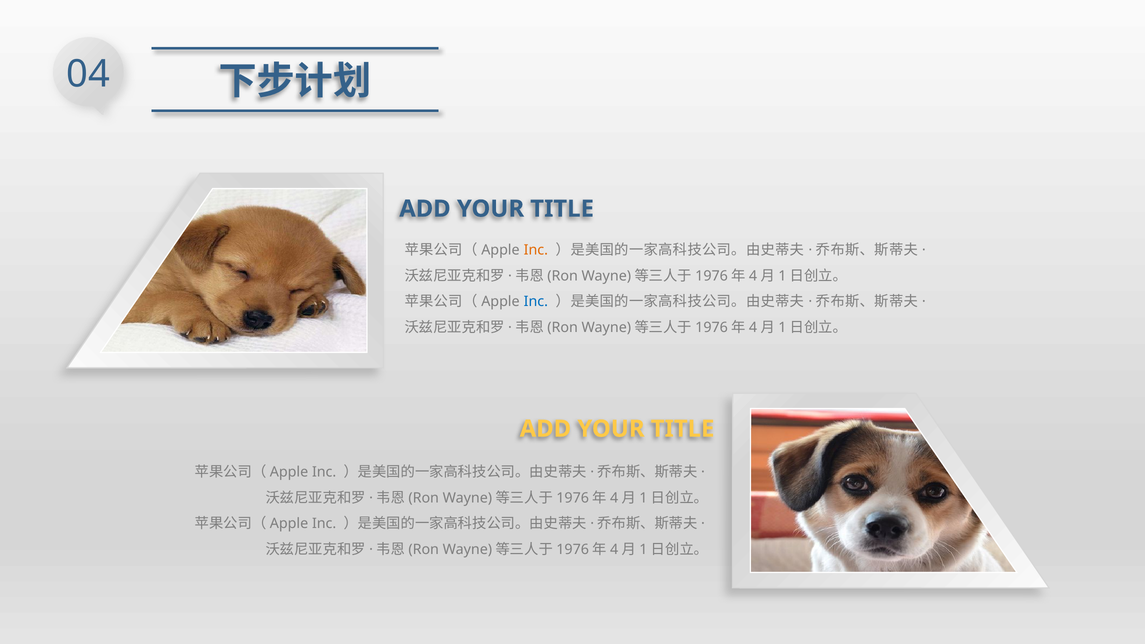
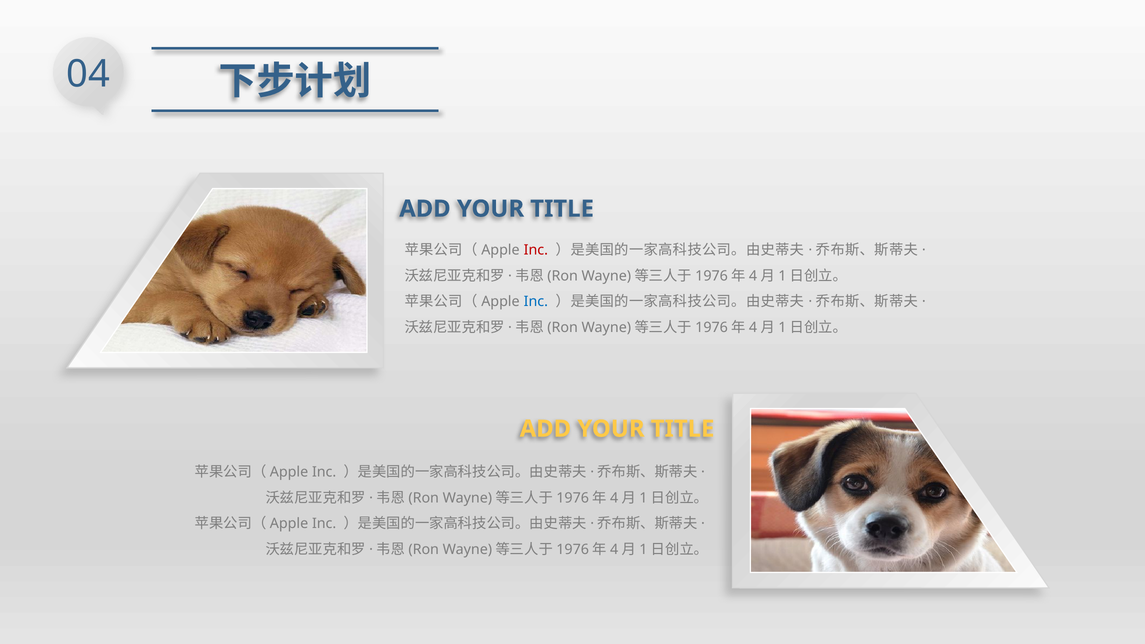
Inc colour: orange -> red (536, 250)
